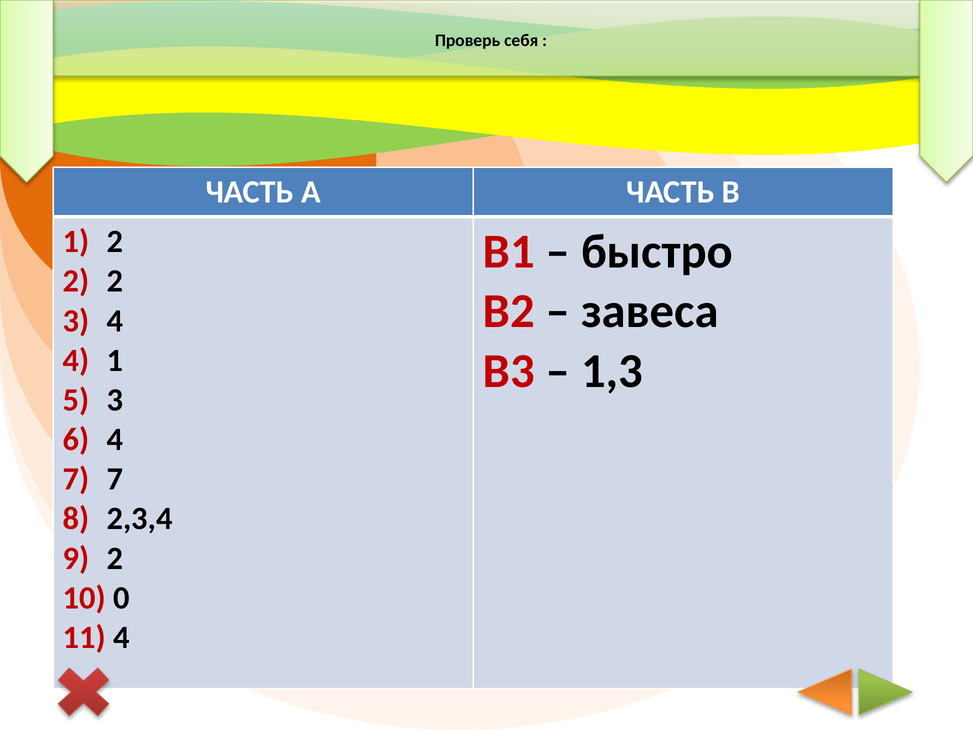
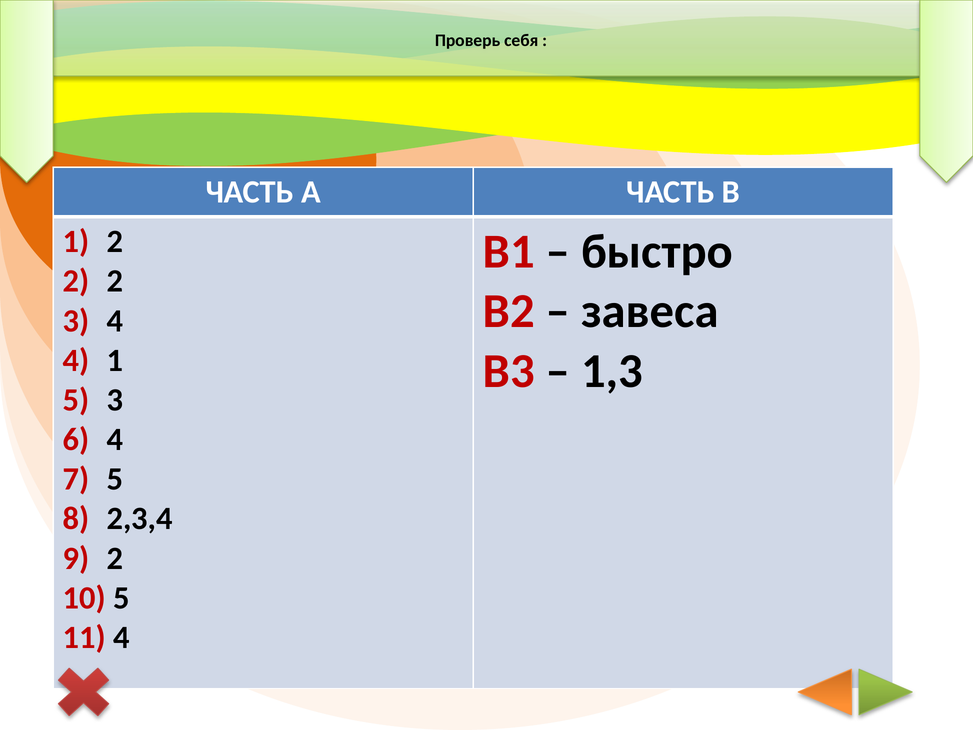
7: 7 -> 5 (115, 479)
0: 0 -> 5 (121, 598)
